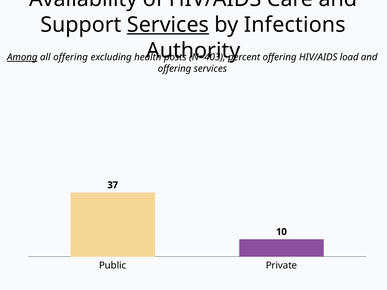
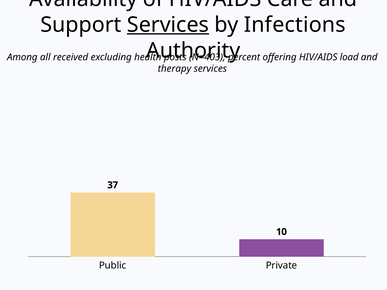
Among underline: present -> none (22, 57)
all offering: offering -> received (71, 57)
offering: offering -> therapy (174, 69)
